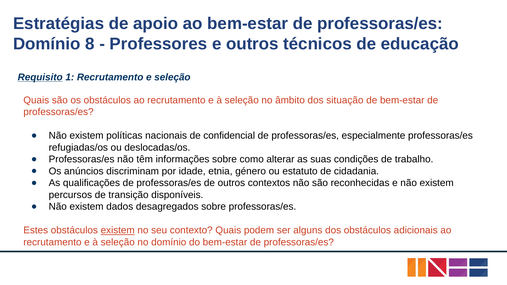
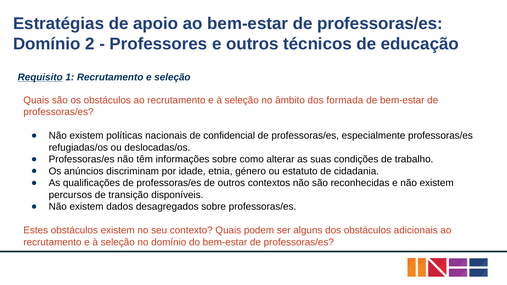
8: 8 -> 2 (90, 44)
situação: situação -> formada (345, 100)
existem underline: present -> none (118, 230)
